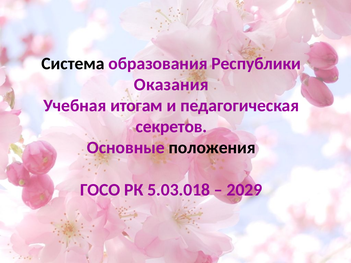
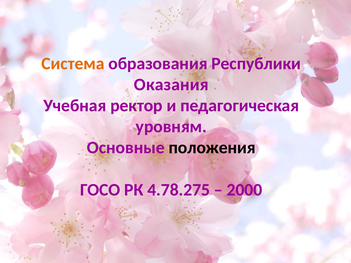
Система colour: black -> orange (73, 64)
итогам: итогам -> ректор (136, 106)
секретов: секретов -> уровням (171, 127)
5.03.018: 5.03.018 -> 4.78.275 (179, 190)
2029: 2029 -> 2000 (244, 190)
